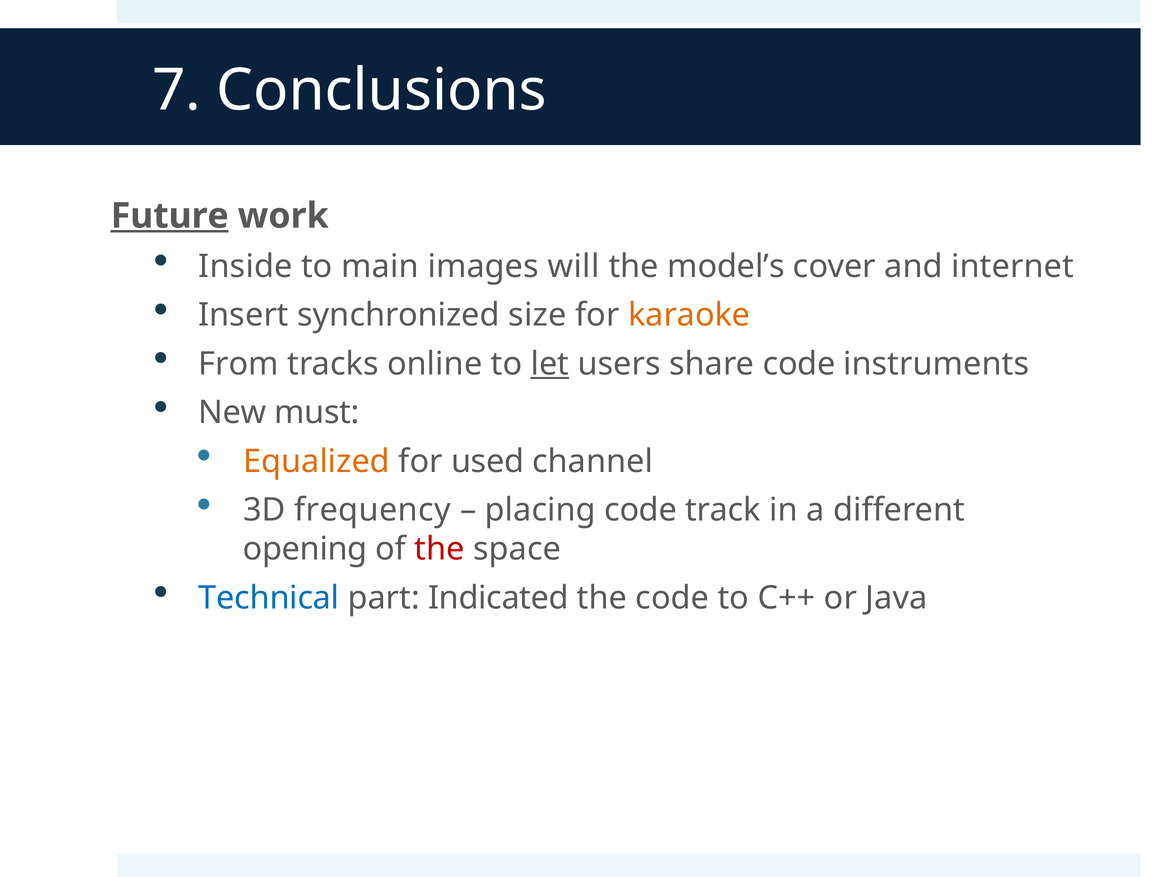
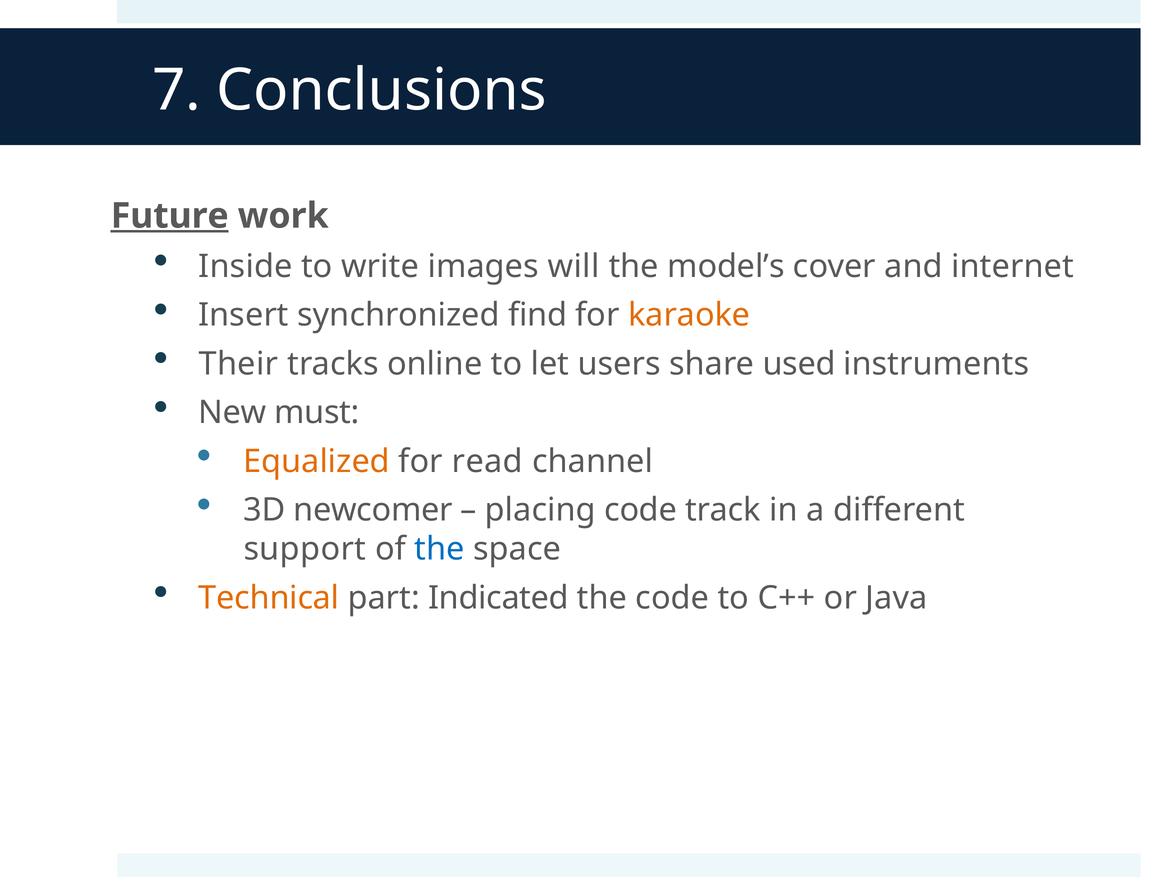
main: main -> write (380, 267)
size: size -> find (538, 315)
From: From -> Their (238, 364)
let underline: present -> none (550, 364)
share code: code -> used (799, 364)
used: used -> read (487, 462)
frequency: frequency -> newcomer (373, 510)
opening: opening -> support (305, 549)
the colour: red -> blue (440, 549)
Technical colour: blue -> orange (269, 598)
